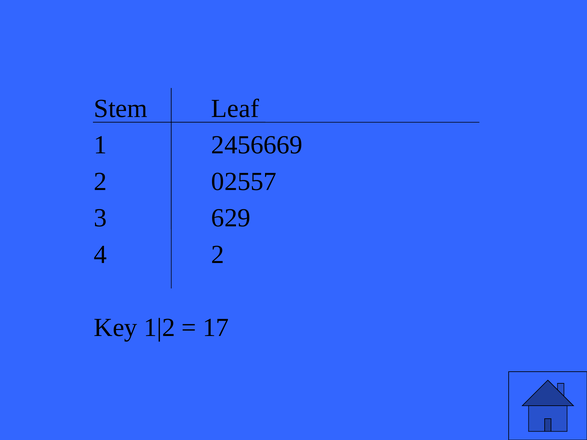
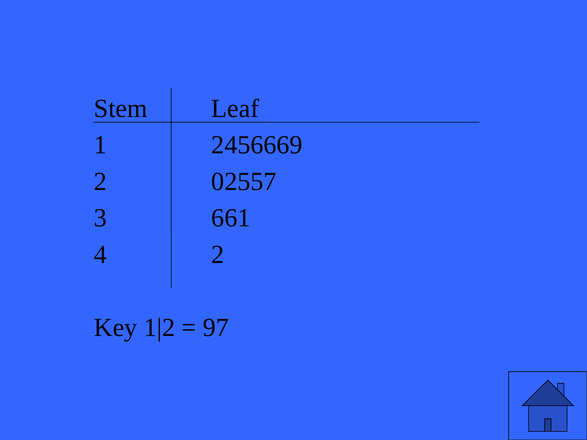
629: 629 -> 661 (231, 218)
17: 17 -> 97 (216, 328)
